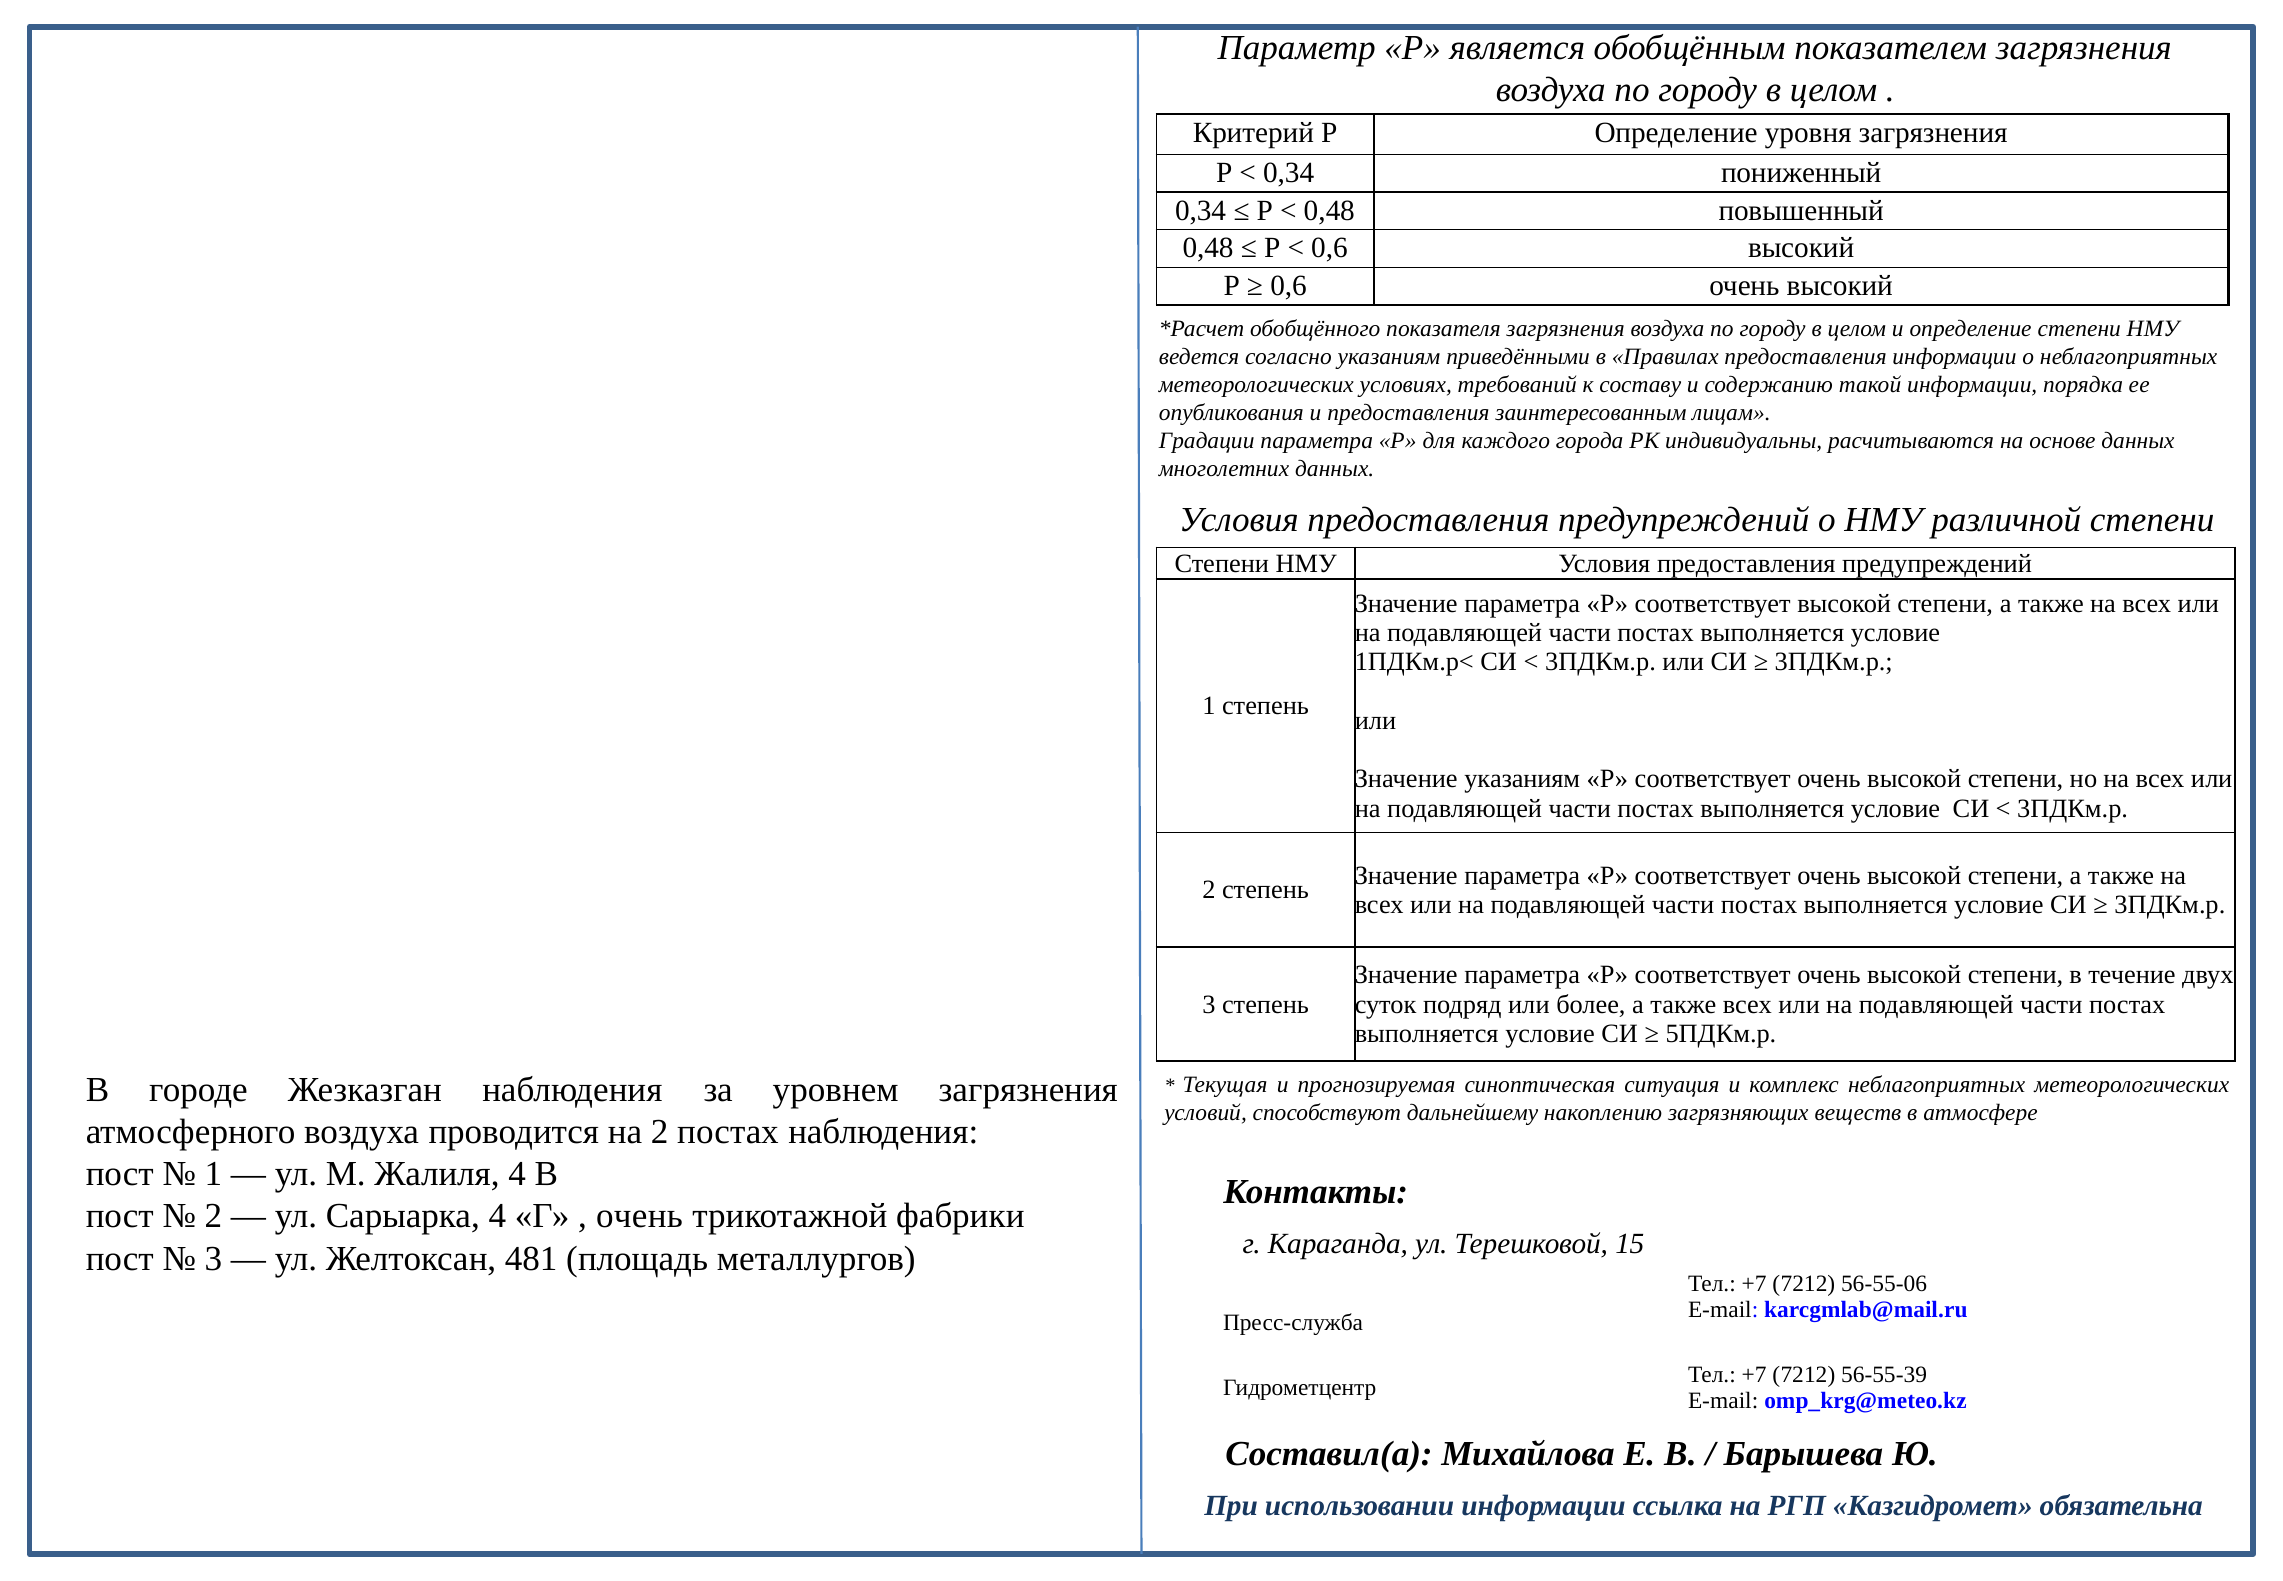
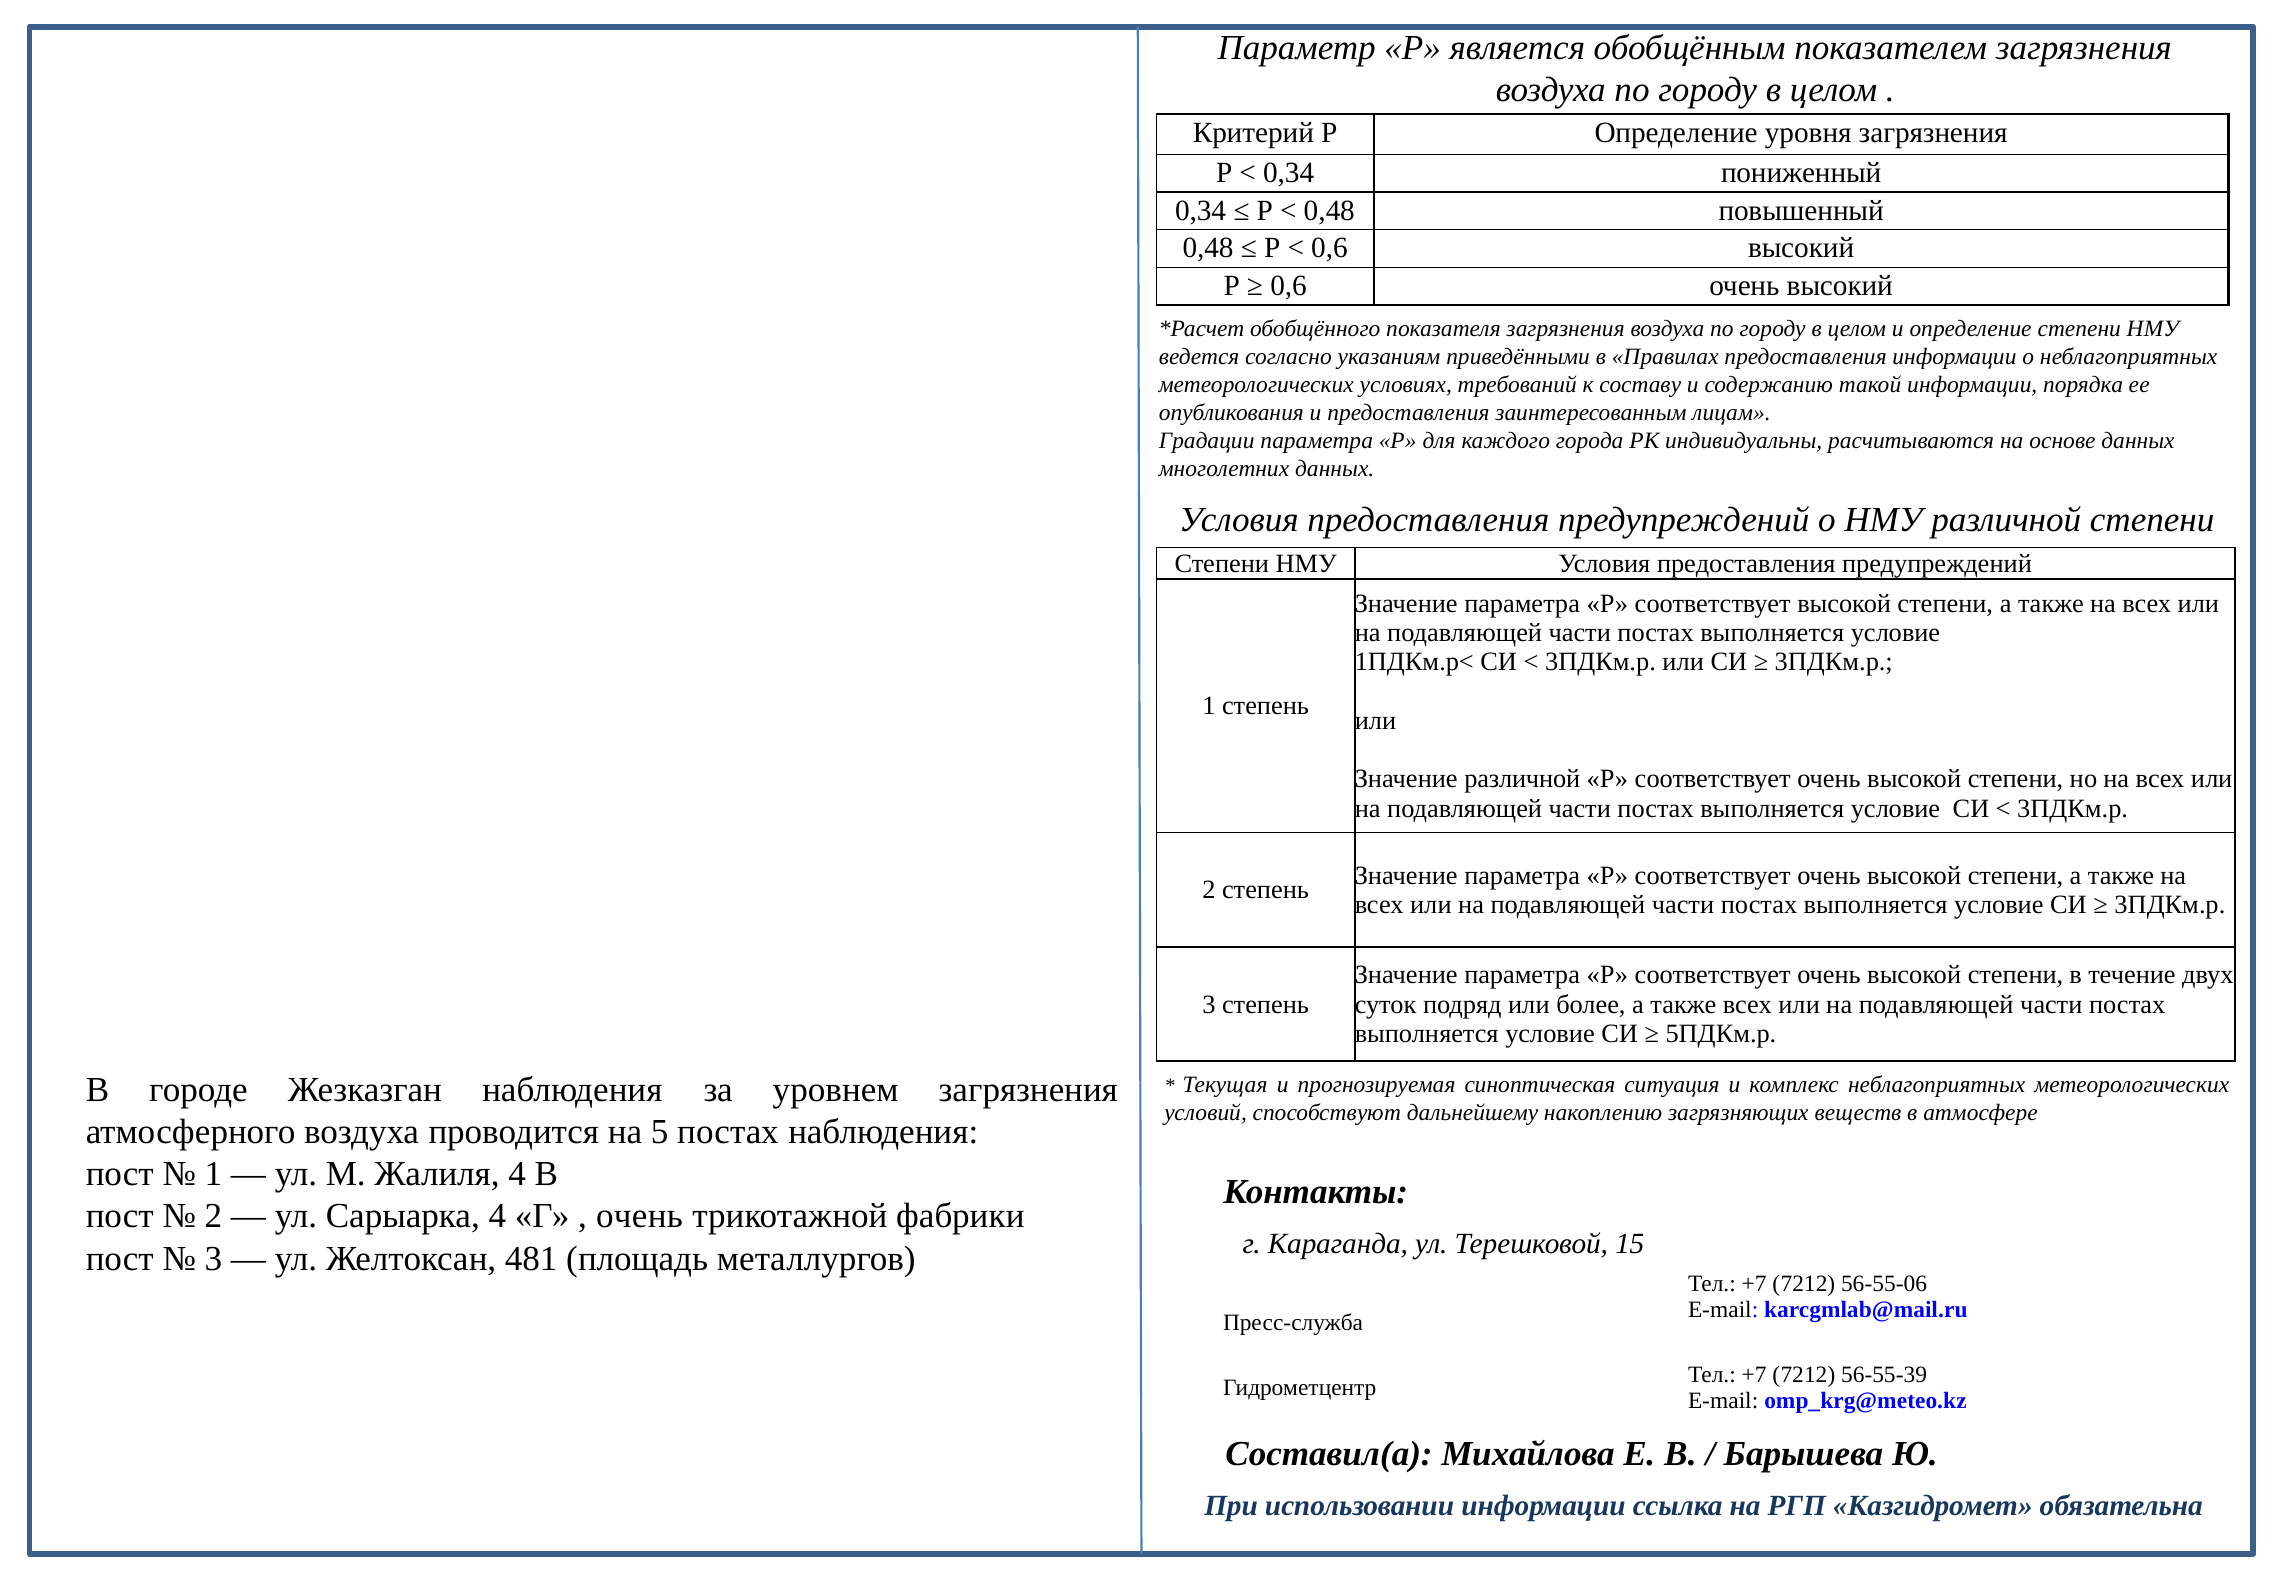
Значение указаниям: указаниям -> различной (1522, 779)
на 2: 2 -> 5 (660, 1132)
